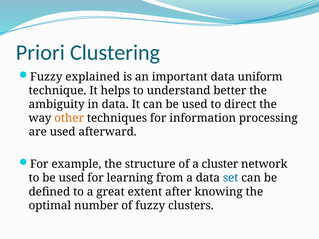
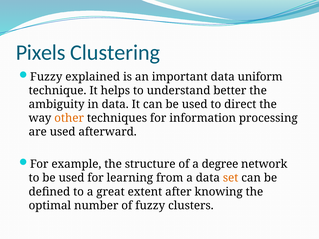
Priori: Priori -> Pixels (41, 53)
cluster: cluster -> degree (220, 164)
set colour: blue -> orange (231, 178)
